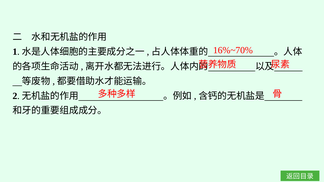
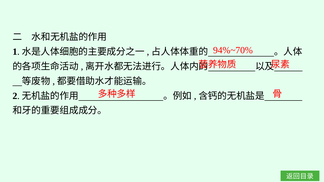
16%~70%: 16%~70% -> 94%~70% (233, 50)
